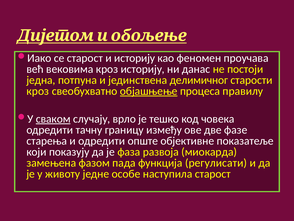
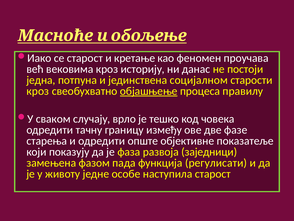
Дијетом: Дијетом -> Масноће (56, 35)
и историју: историју -> кретање (135, 58)
делимичног: делимичног -> социјалном (199, 80)
сваком underline: present -> none (53, 119)
миокарда: миокарда -> заједници (209, 152)
